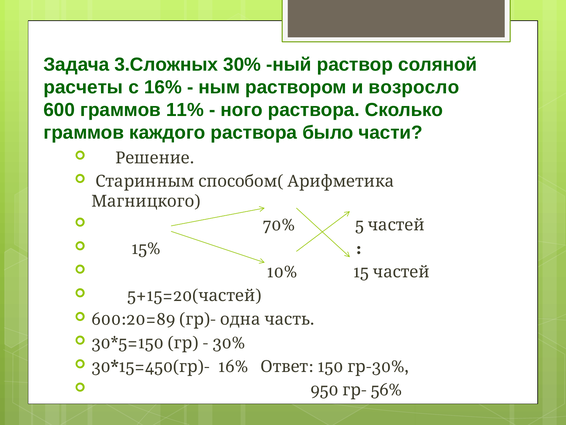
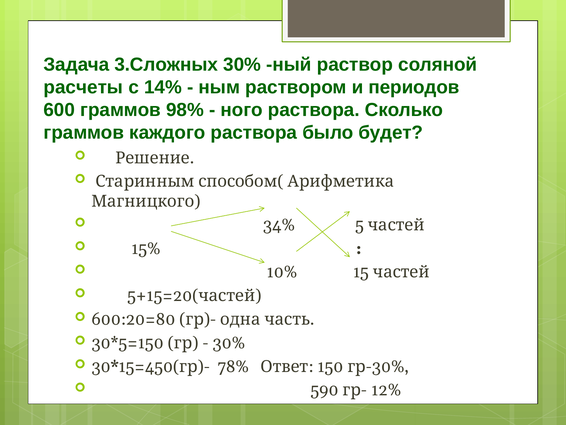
с 16%: 16% -> 14% (163, 87)
возросло: возросло -> периодов (414, 87)
11%: 11% -> 98% (185, 110)
части: части -> будет (391, 133)
70%: 70% -> 34% (279, 225)
600:20=89: 600:20=89 -> 600:20=80 (133, 319)
16%: 16% -> 78% (233, 366)
950: 950 -> 590 (325, 390)
56%: 56% -> 12% (386, 390)
